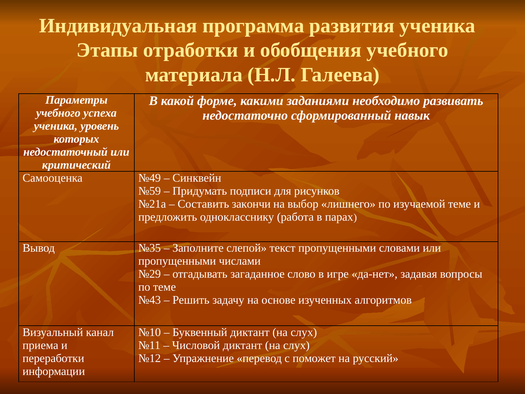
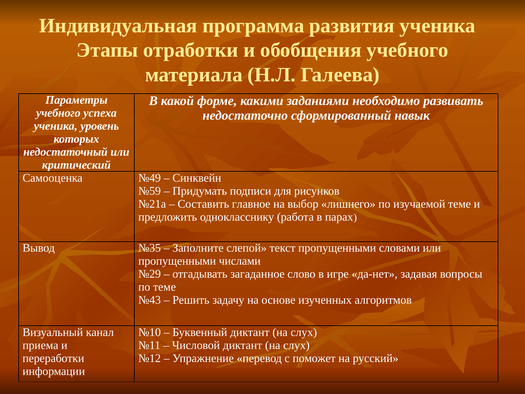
закончи: закончи -> главное (251, 204)
